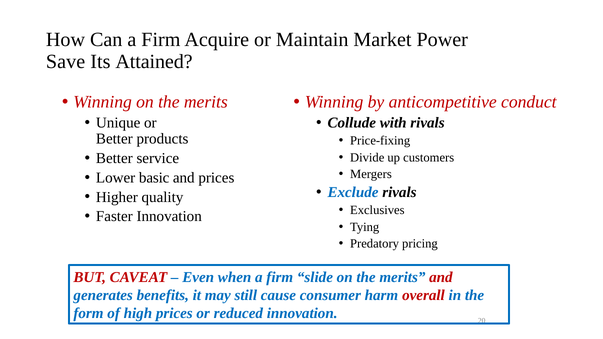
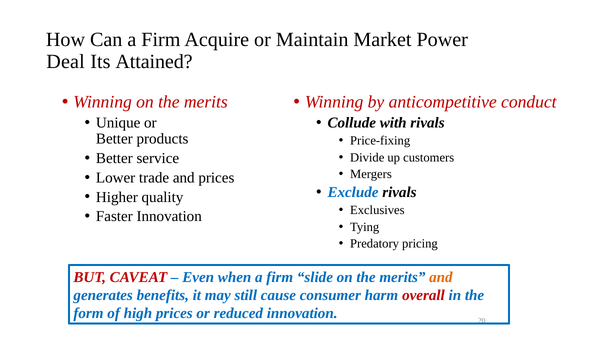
Save: Save -> Deal (66, 62)
basic: basic -> trade (154, 178)
and colour: red -> orange (441, 277)
